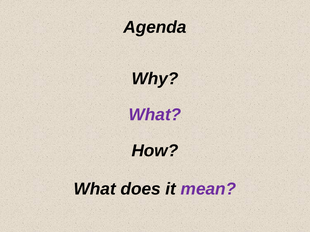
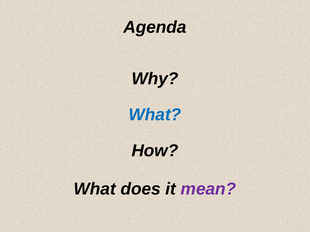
What colour: purple -> blue (155, 115)
